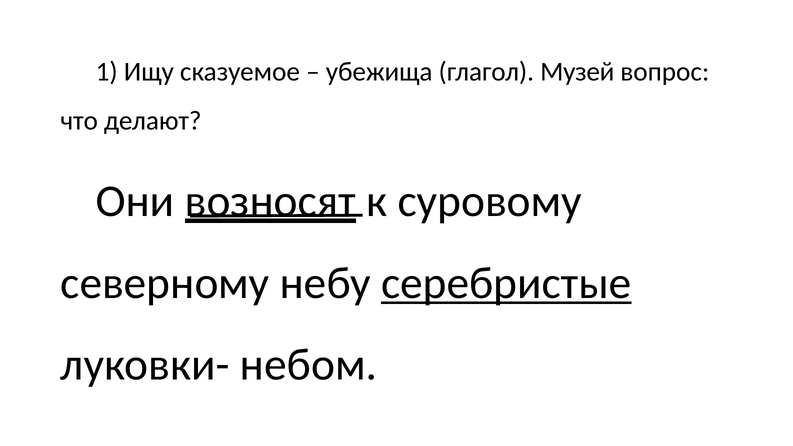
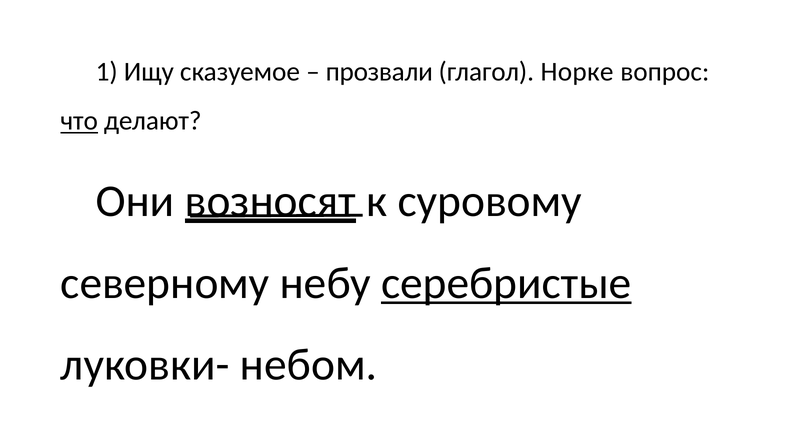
убежища: убежища -> прозвали (379, 72)
Музей: Музей -> Норке (577, 72)
что underline: none -> present (79, 121)
